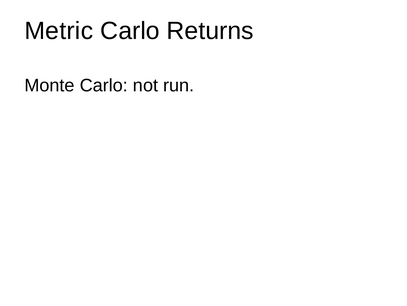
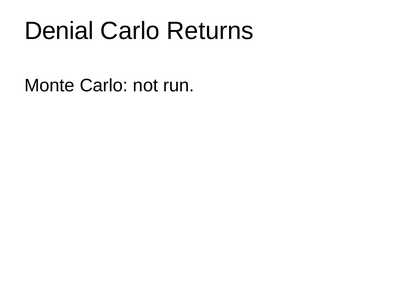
Metric: Metric -> Denial (59, 31)
